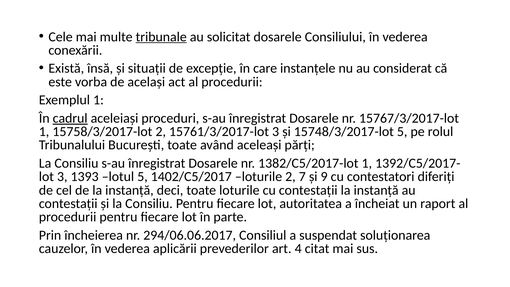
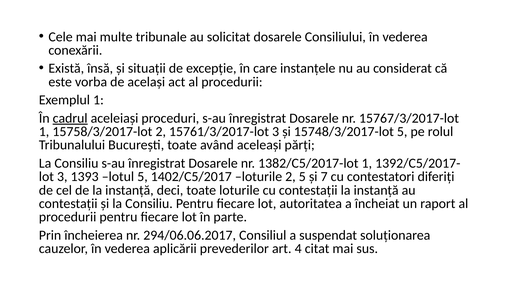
tribunale underline: present -> none (161, 37)
2 7: 7 -> 5 (302, 177)
9: 9 -> 7 (324, 177)
